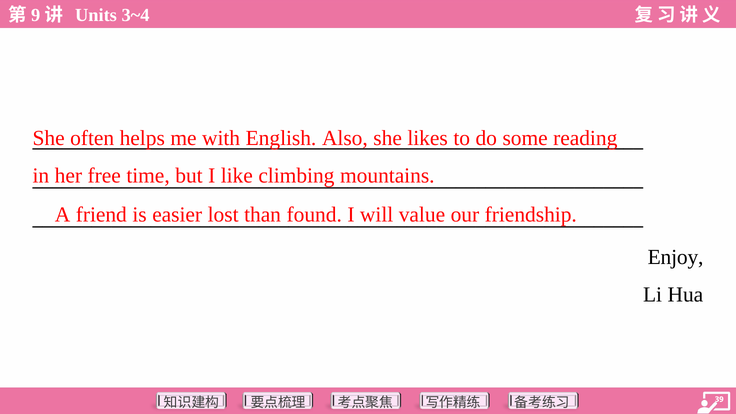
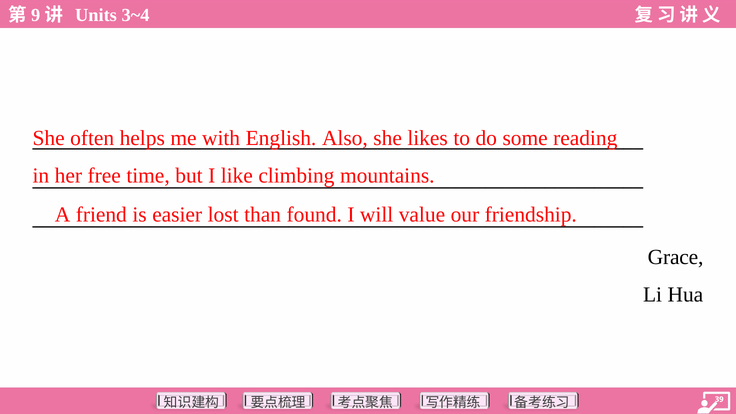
Enjoy: Enjoy -> Grace (676, 257)
